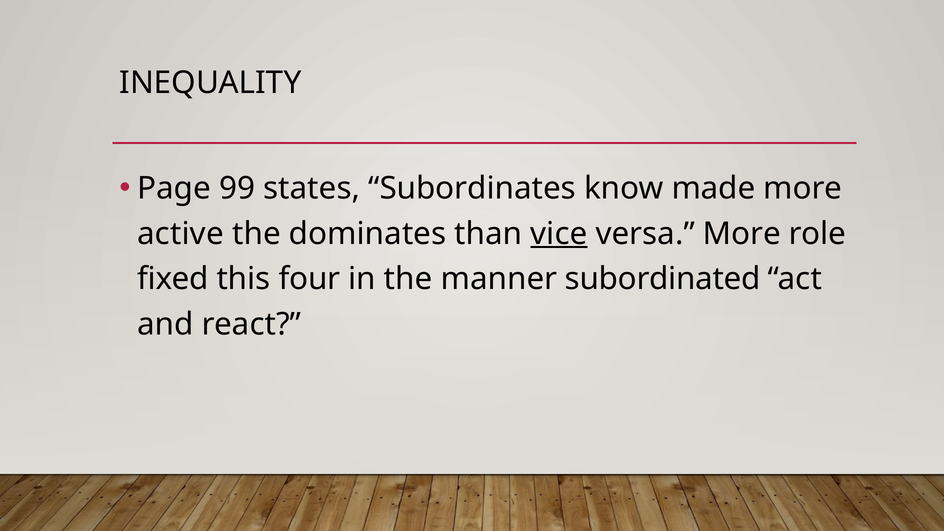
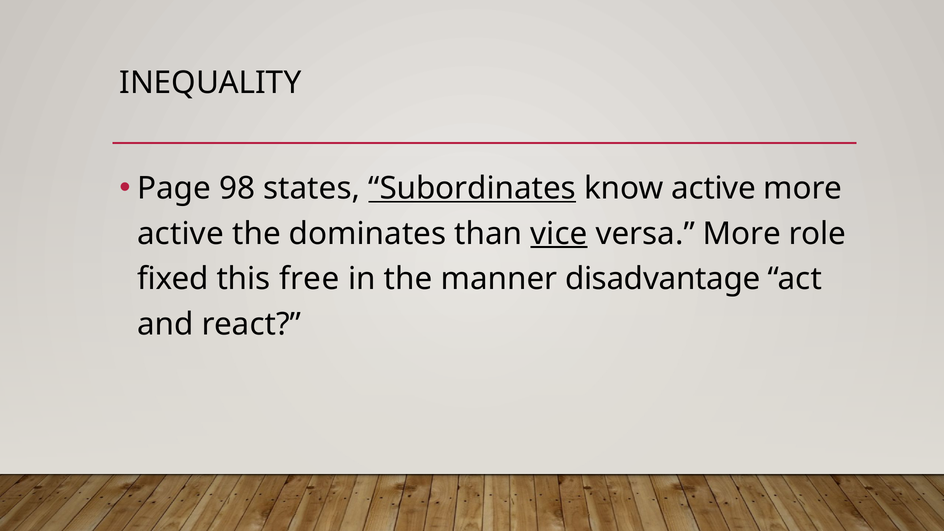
99: 99 -> 98 (237, 188)
Subordinates underline: none -> present (472, 188)
know made: made -> active (714, 188)
four: four -> free (309, 279)
subordinated: subordinated -> disadvantage (663, 279)
